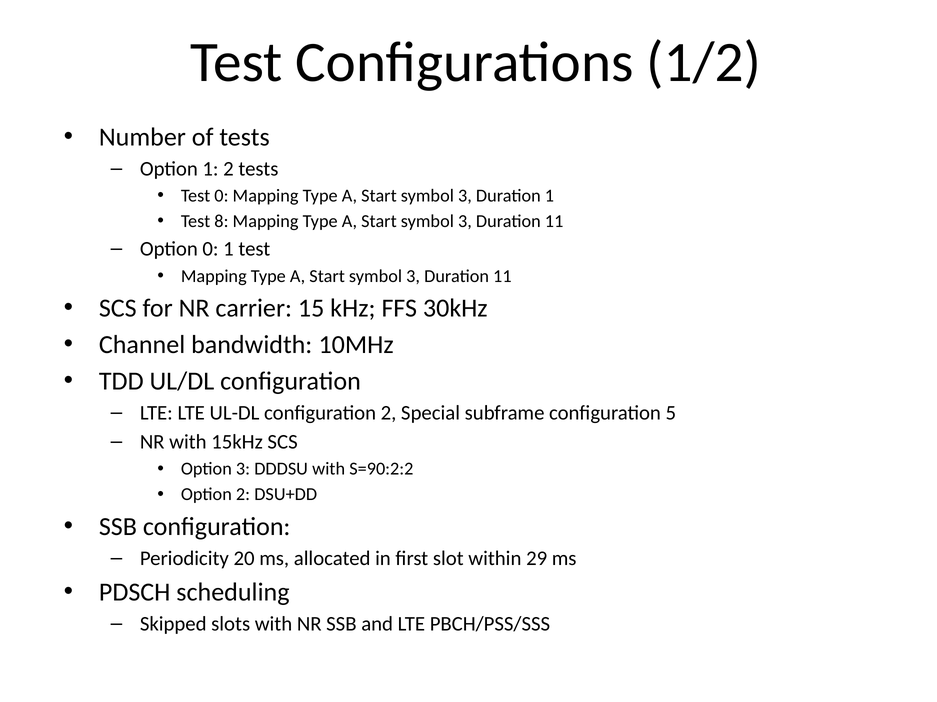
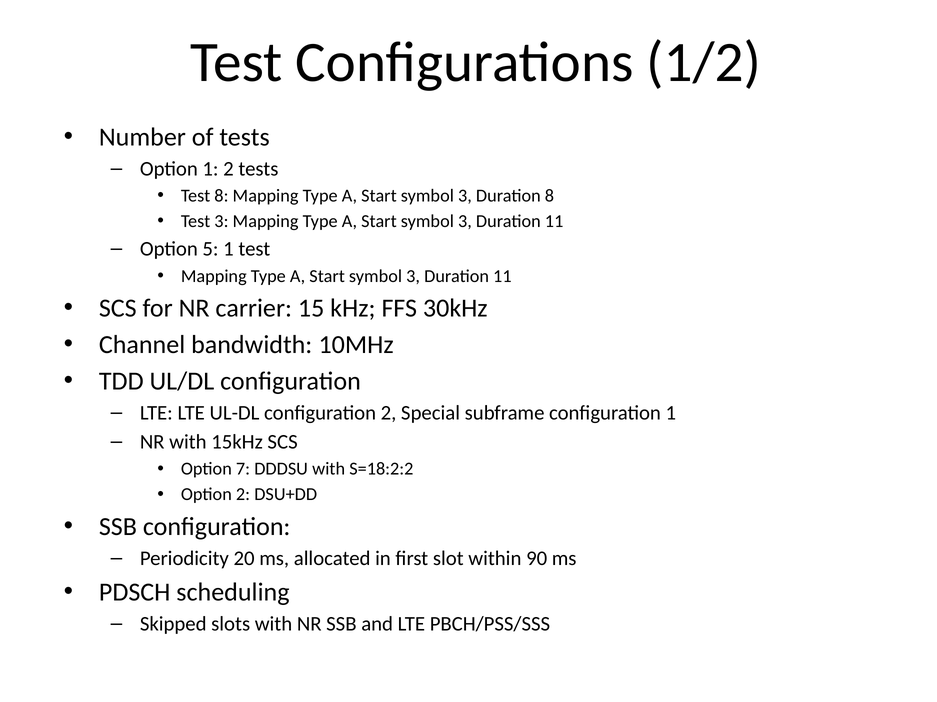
Test 0: 0 -> 8 (221, 196)
Duration 1: 1 -> 8 (549, 196)
Test 8: 8 -> 3 (221, 222)
Option 0: 0 -> 5 (210, 249)
configuration 5: 5 -> 1 (671, 413)
Option 3: 3 -> 7 (243, 469)
S=90:2:2: S=90:2:2 -> S=18:2:2 (381, 469)
29: 29 -> 90 (537, 559)
